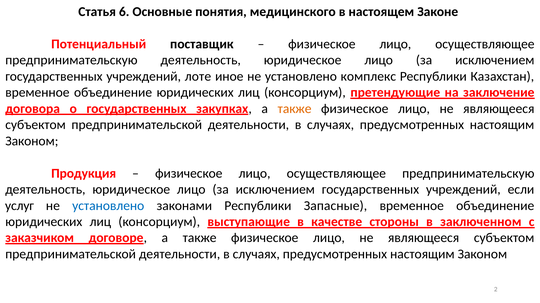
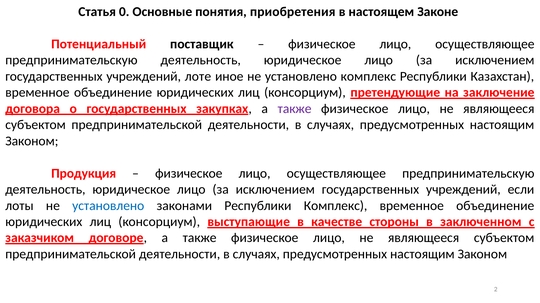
6: 6 -> 0 (124, 12)
медицинского: медицинского -> приобретения (293, 12)
также colour: orange -> purple (295, 109)
услуг: услуг -> лоты (19, 206)
Республики Запасные: Запасные -> Комплекс (336, 206)
